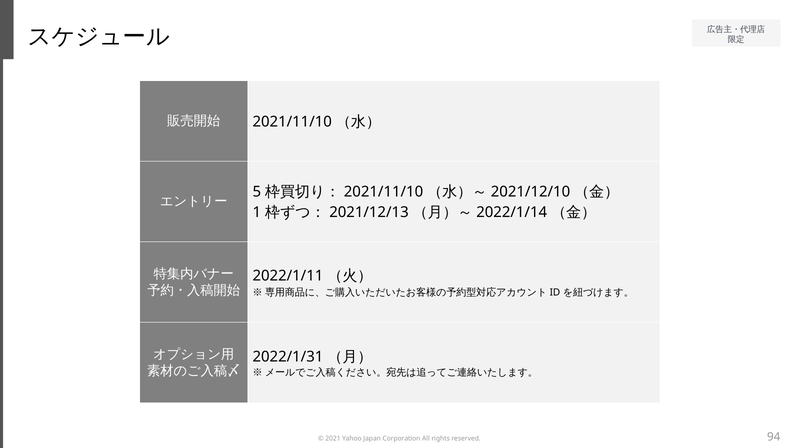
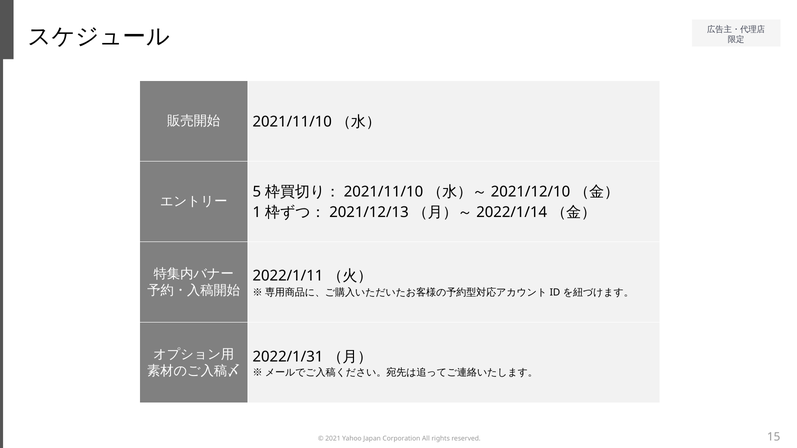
94: 94 -> 15 (774, 437)
